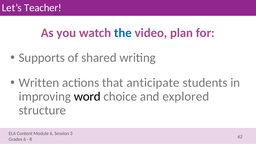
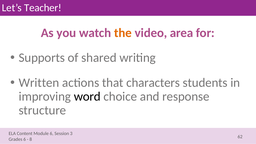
the colour: blue -> orange (123, 33)
plan: plan -> area (182, 33)
anticipate: anticipate -> characters (153, 83)
explored: explored -> response (186, 97)
